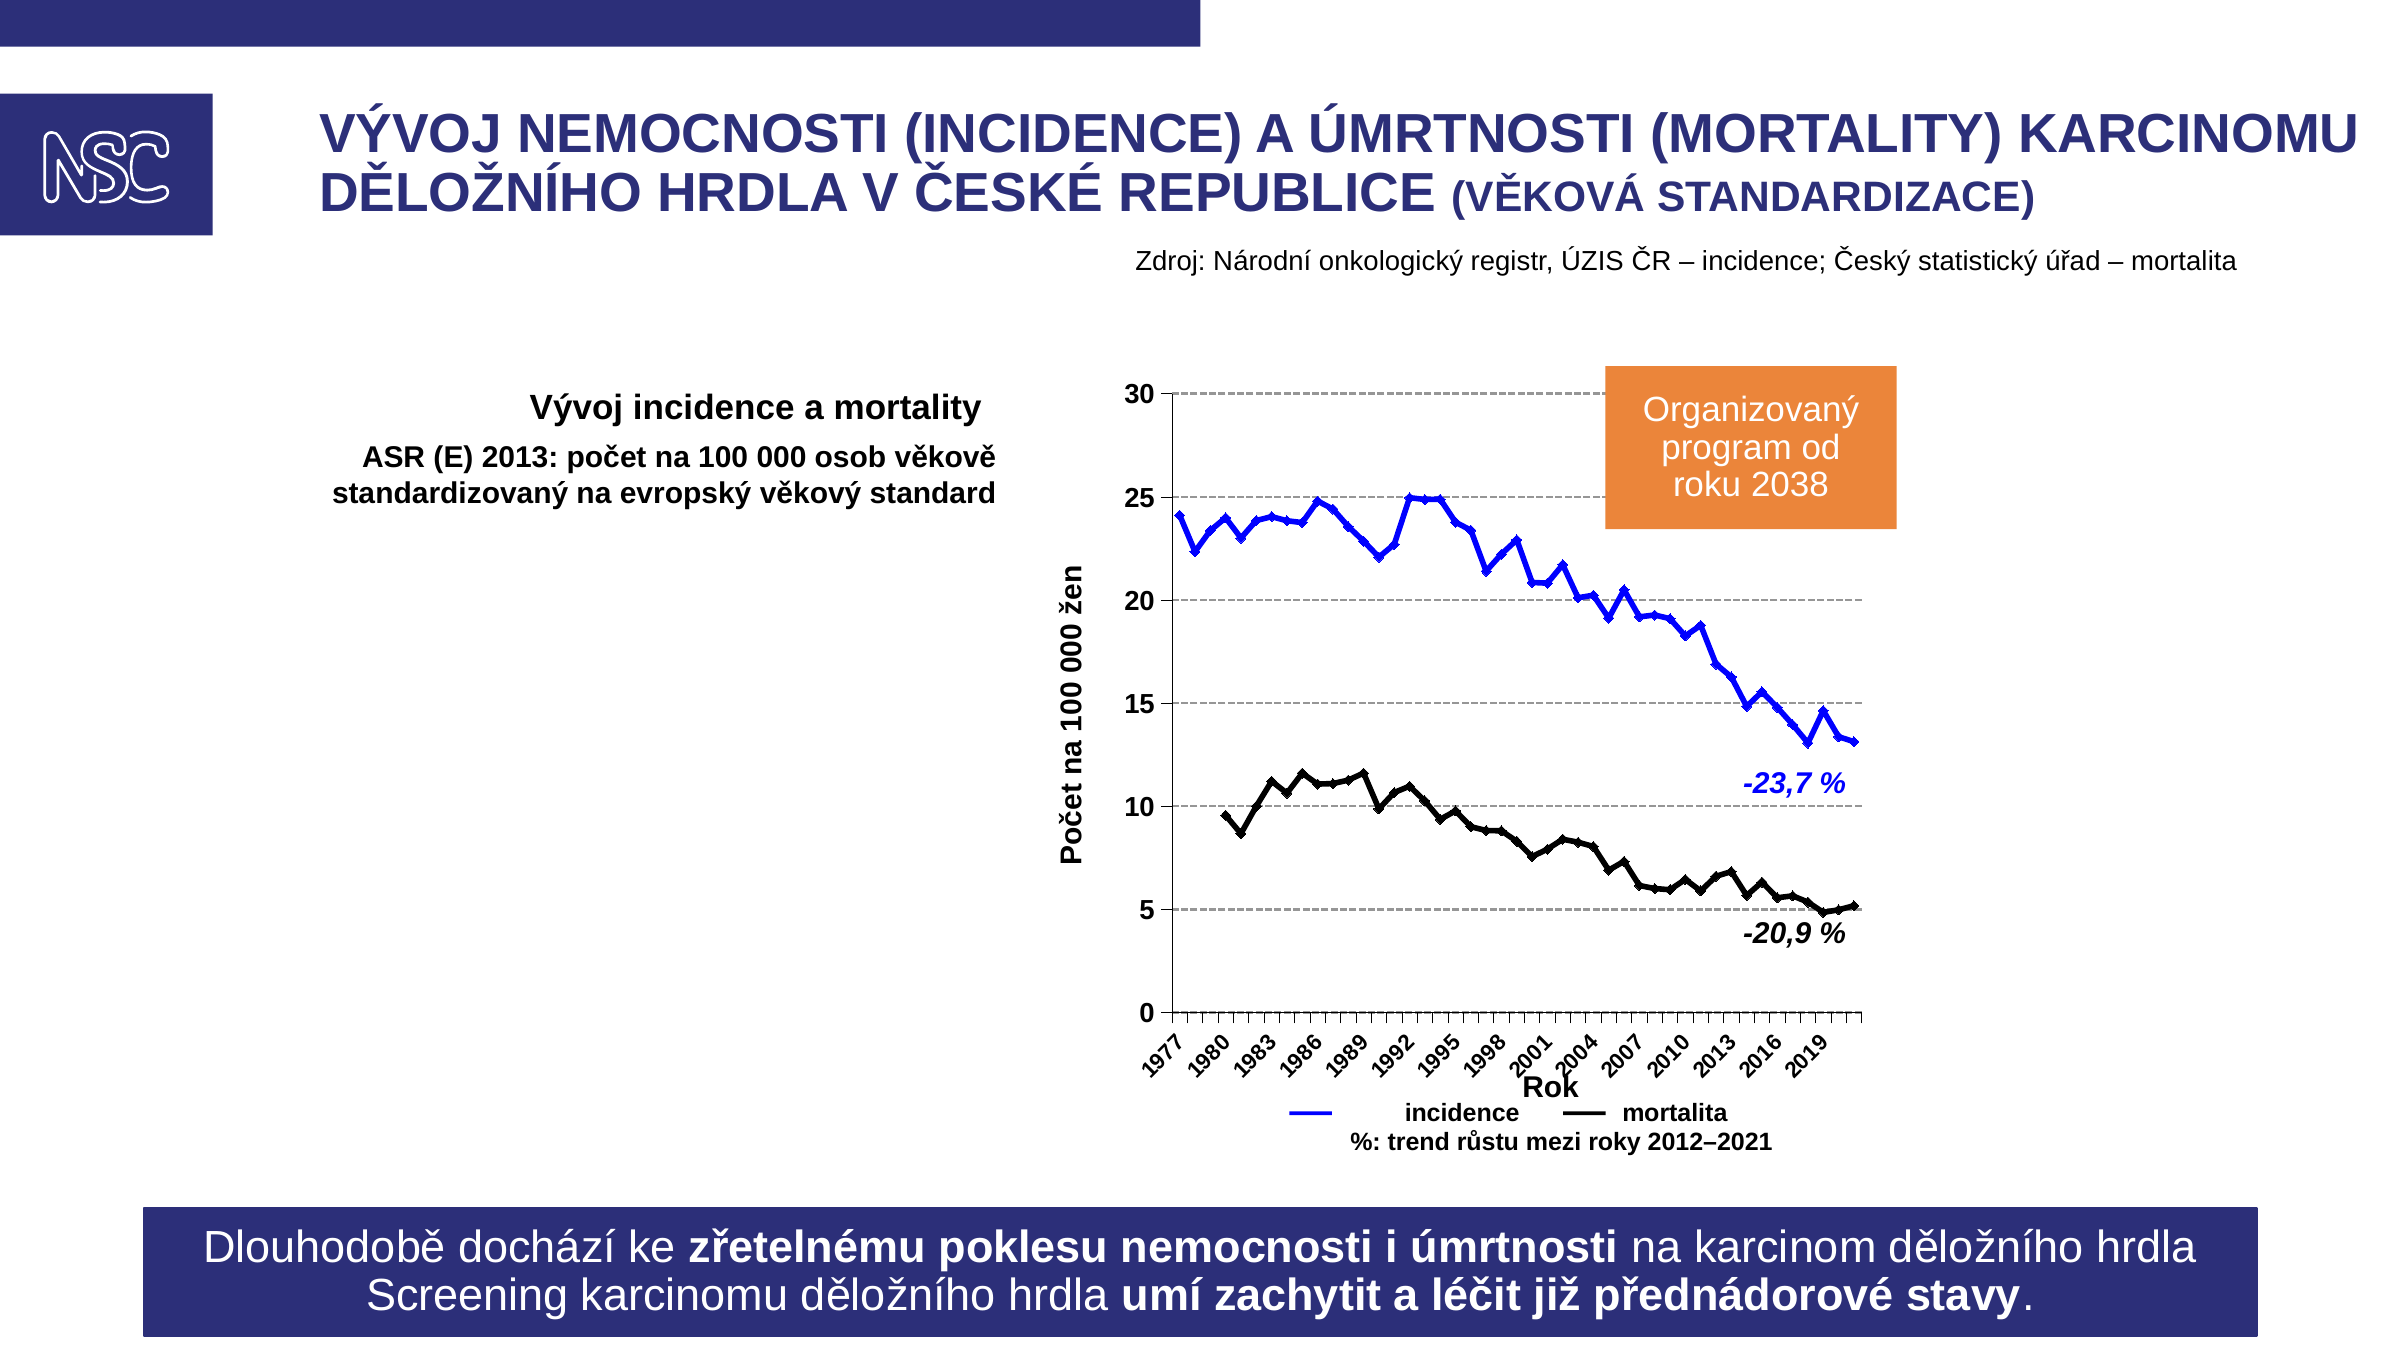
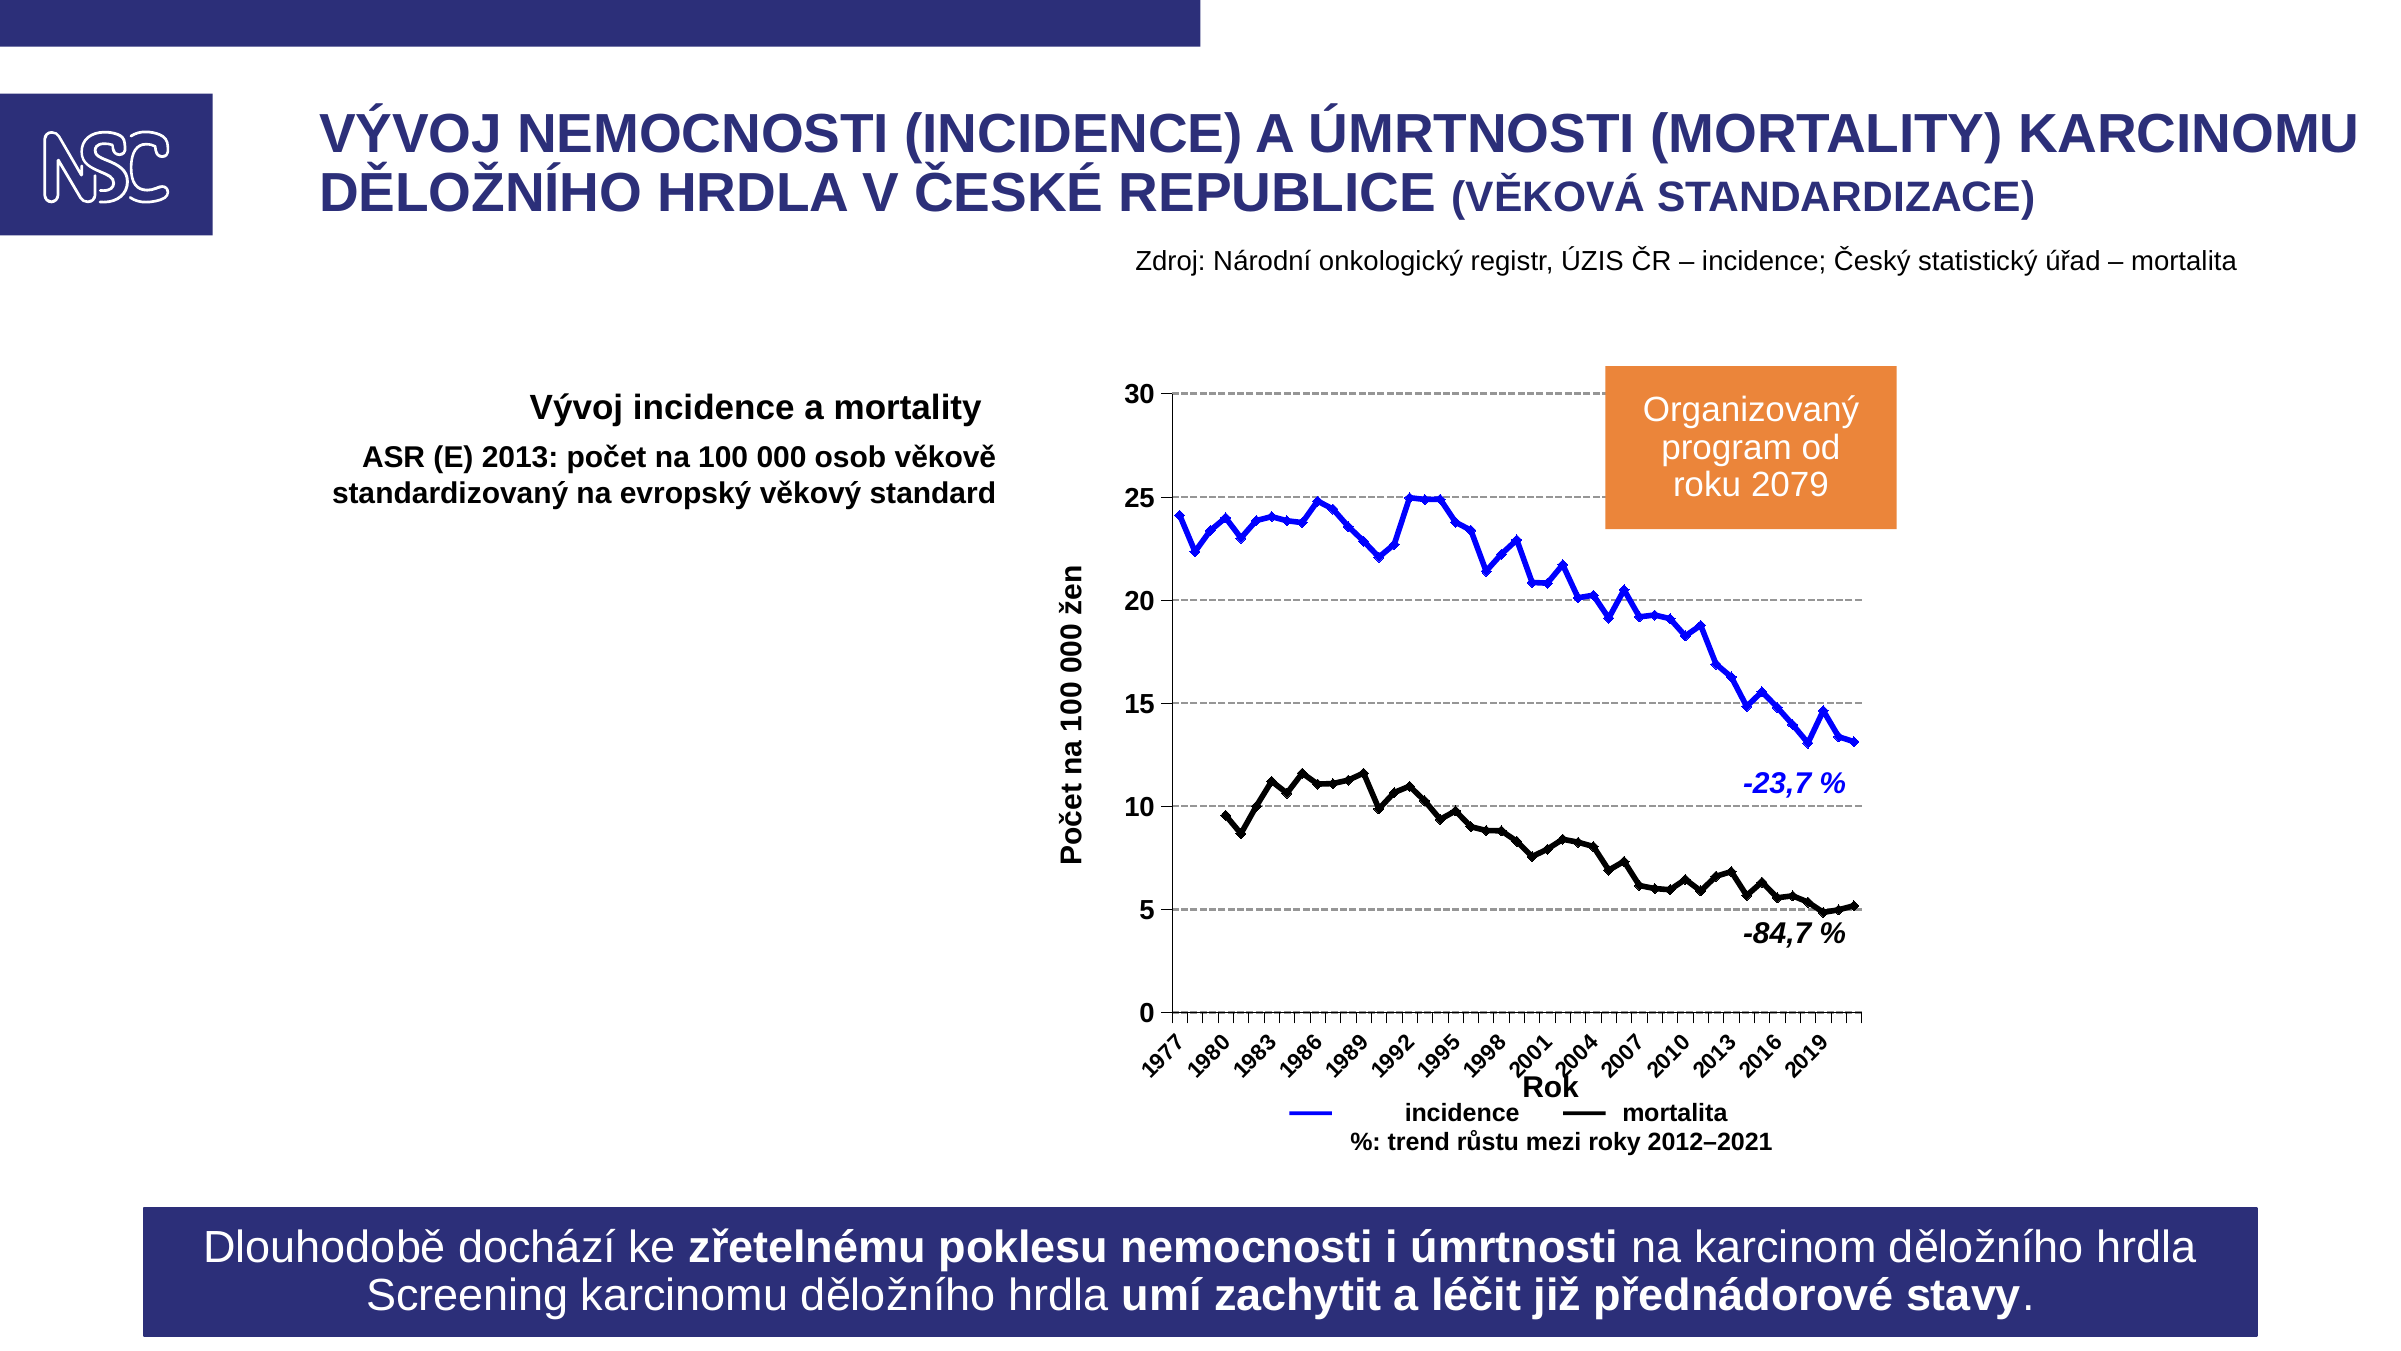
2038: 2038 -> 2079 (1790, 485)
-20,9: -20,9 -> -84,7 (1777, 933)
